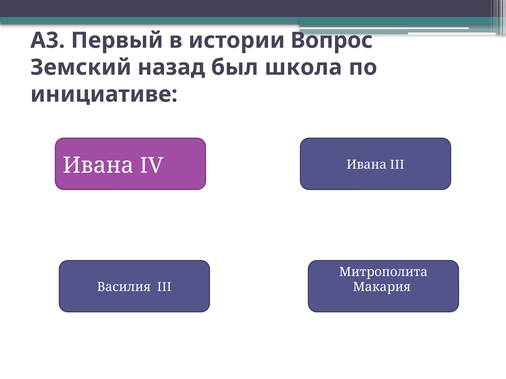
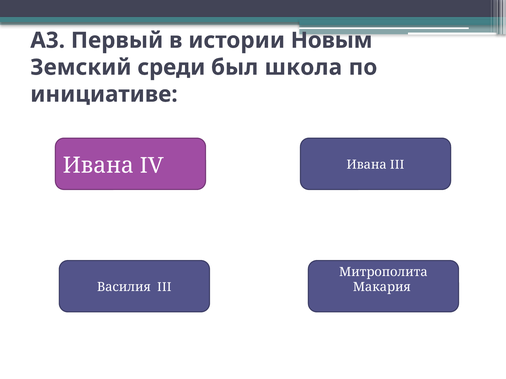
Вопрос: Вопрос -> Новым (332, 40)
назад: назад -> среди (171, 67)
